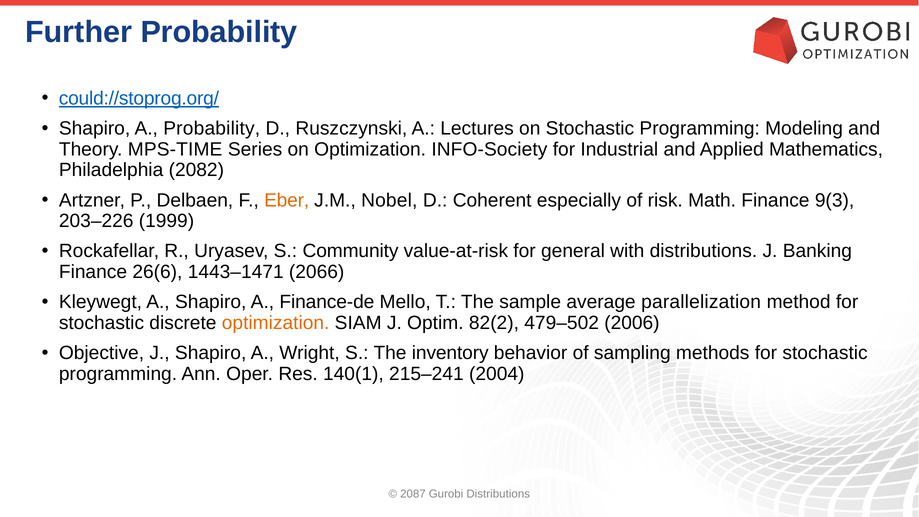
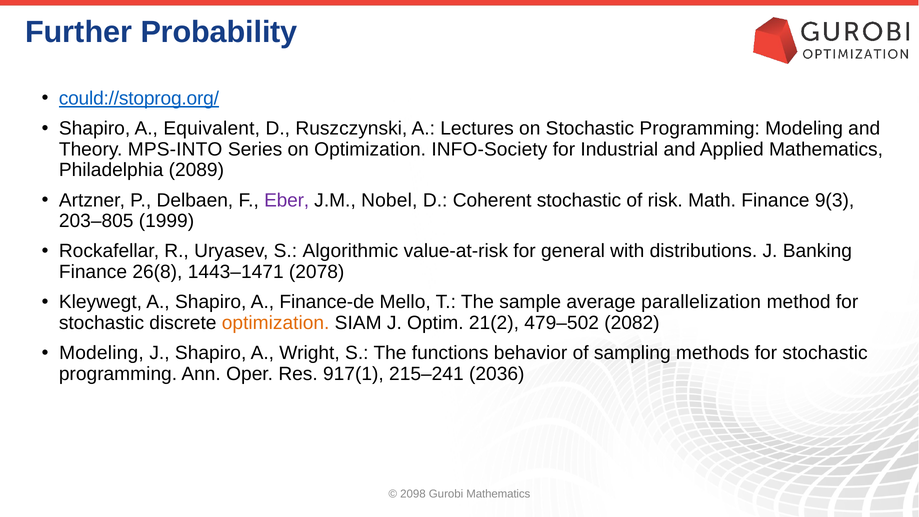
A Probability: Probability -> Equivalent (212, 129)
MPS-TIME: MPS-TIME -> MPS-INTO (175, 149)
2082: 2082 -> 2089 (196, 170)
Eber colour: orange -> purple (287, 200)
Coherent especially: especially -> stochastic (579, 200)
203–226: 203–226 -> 203–805 (96, 221)
Community: Community -> Algorithmic (350, 251)
26(6: 26(6 -> 26(8 (157, 272)
2066: 2066 -> 2078 (317, 272)
82(2: 82(2 -> 21(2 (494, 323)
2006: 2006 -> 2082 (632, 323)
Objective: Objective -> Modeling (101, 353)
inventory: inventory -> functions (450, 353)
140(1: 140(1 -> 917(1 (353, 374)
2004: 2004 -> 2036 (497, 374)
2087: 2087 -> 2098 (413, 494)
Gurobi Distributions: Distributions -> Mathematics (498, 494)
